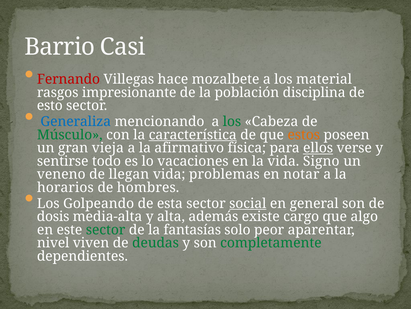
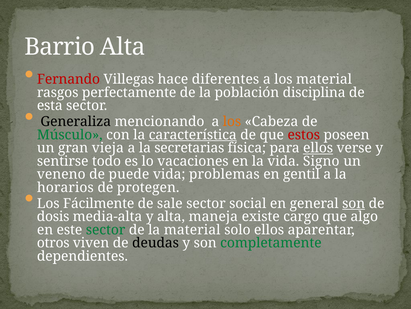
Barrio Casi: Casi -> Alta (123, 47)
mozalbete: mozalbete -> diferentes (225, 79)
impresionante: impresionante -> perfectamente (129, 92)
esto: esto -> esta (50, 105)
Generaliza colour: blue -> black (76, 121)
los colour: green -> orange (232, 121)
estos colour: orange -> red (304, 135)
afirmativo: afirmativo -> secretarias (189, 148)
llegan: llegan -> puede (129, 174)
notar: notar -> gentil (301, 174)
hombres: hombres -> protegen (148, 187)
Golpeando: Golpeando -> Fácilmente (99, 203)
esta: esta -> sale (170, 203)
social underline: present -> none (248, 203)
son underline: none -> present (354, 203)
además: además -> maneja (213, 216)
la fantasías: fantasías -> material (192, 229)
solo peor: peor -> ellos (269, 229)
nivel: nivel -> otros (53, 242)
deudas colour: green -> black (155, 242)
